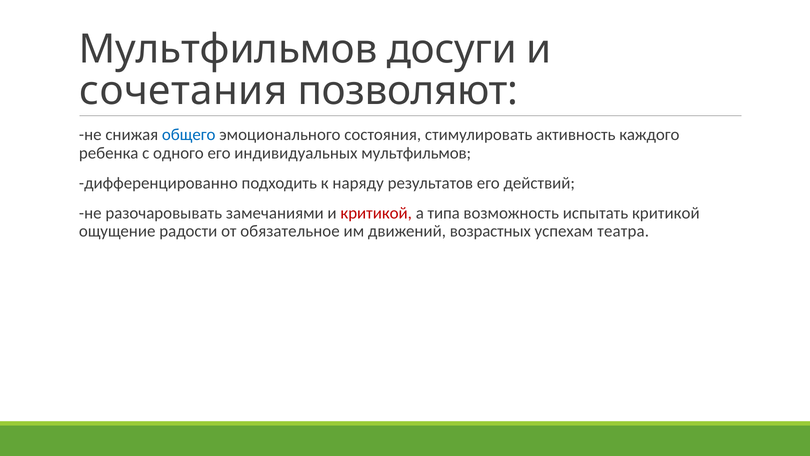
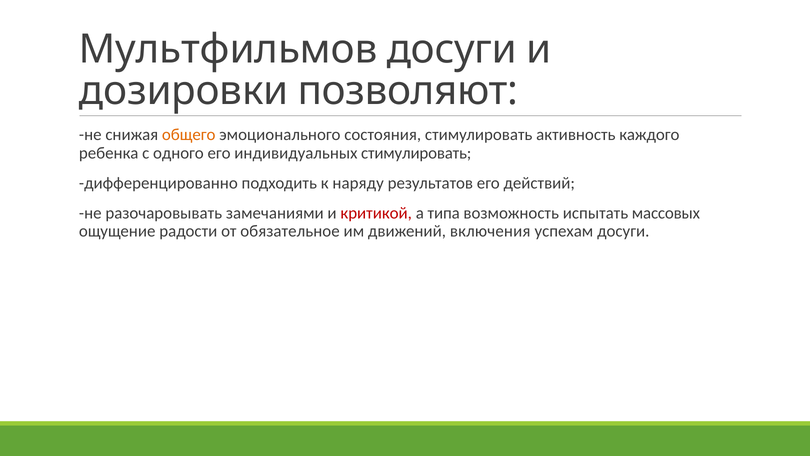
сочетания: сочетания -> дозировки (184, 91)
общего colour: blue -> orange (189, 135)
индивидуальных мультфильмов: мультфильмов -> стимулировать (416, 153)
испытать критикой: критикой -> массовых (666, 213)
возрастных: возрастных -> включения (490, 231)
успехам театра: театра -> досуги (623, 231)
